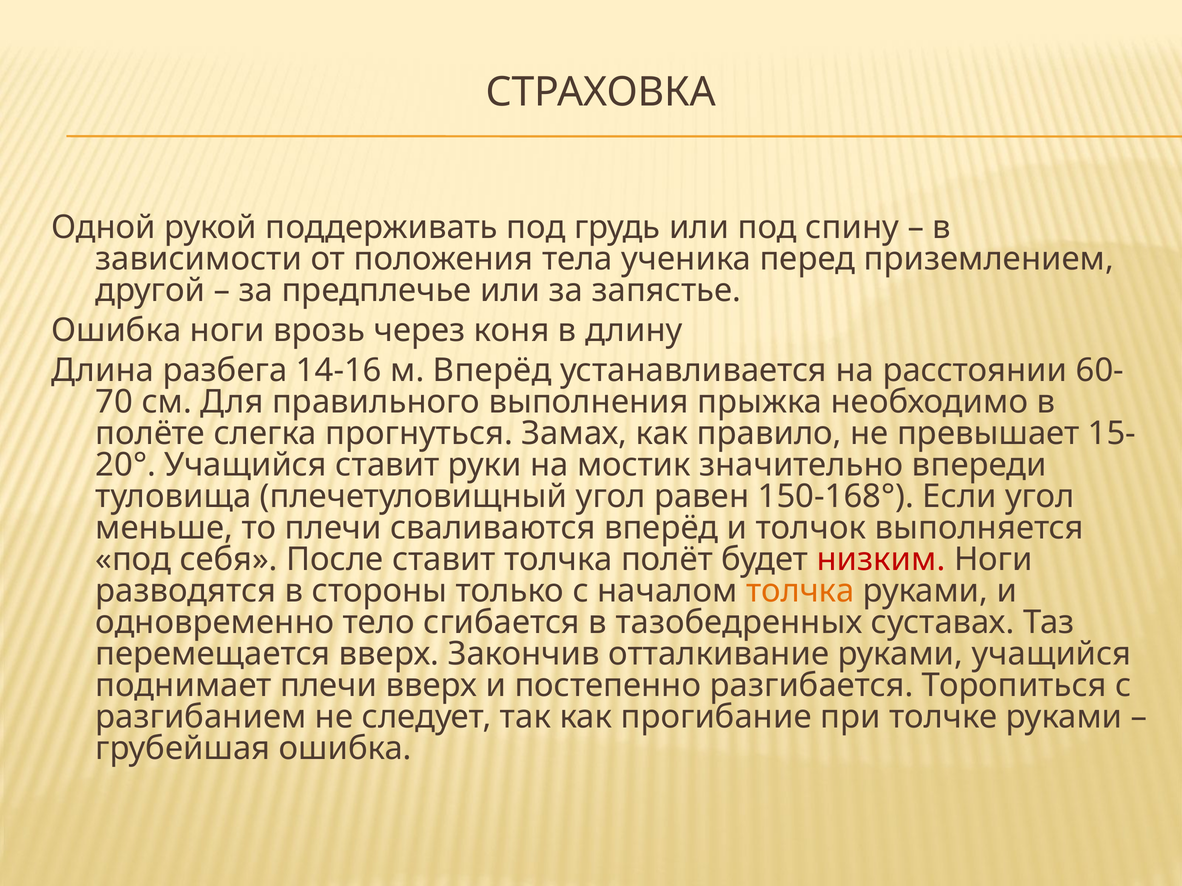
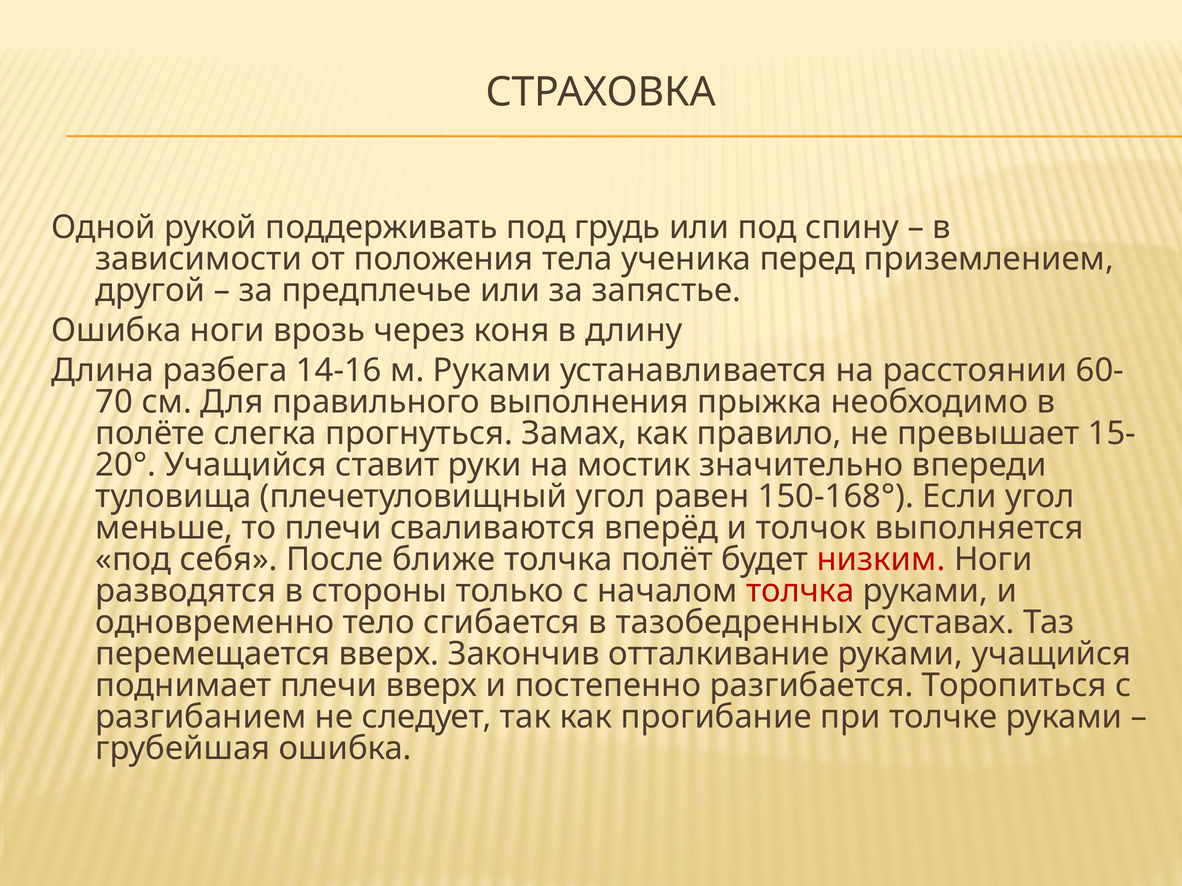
м Вперёд: Вперёд -> Руками (492, 370)
После ставит: ставит -> ближе (444, 560)
толчка colour: orange -> red (800, 591)
